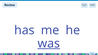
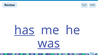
has underline: none -> present (24, 30)
